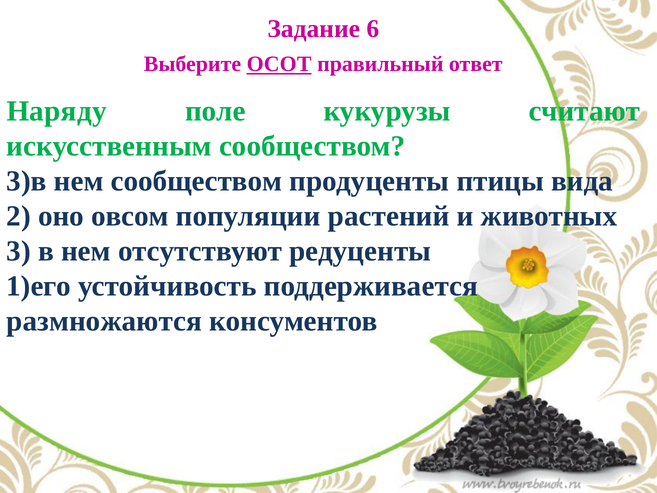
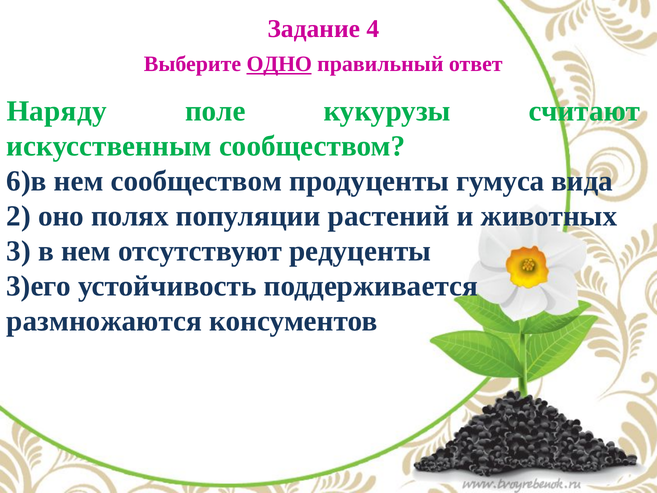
6: 6 -> 4 (373, 29)
ОСОТ: ОСОТ -> ОДНО (279, 64)
3)в: 3)в -> 6)в (27, 181)
птицы: птицы -> гумуса (500, 181)
овсом: овсом -> полях (130, 216)
1)его: 1)его -> 3)его (39, 286)
